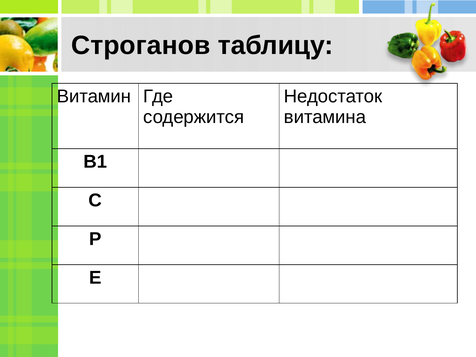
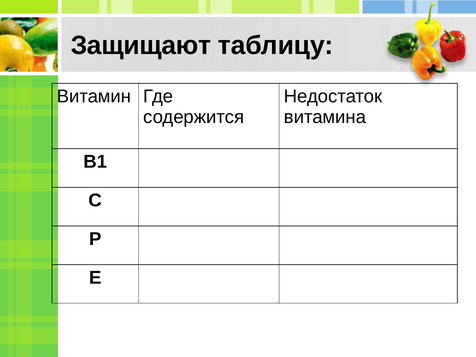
Строганов: Строганов -> Защищают (141, 45)
